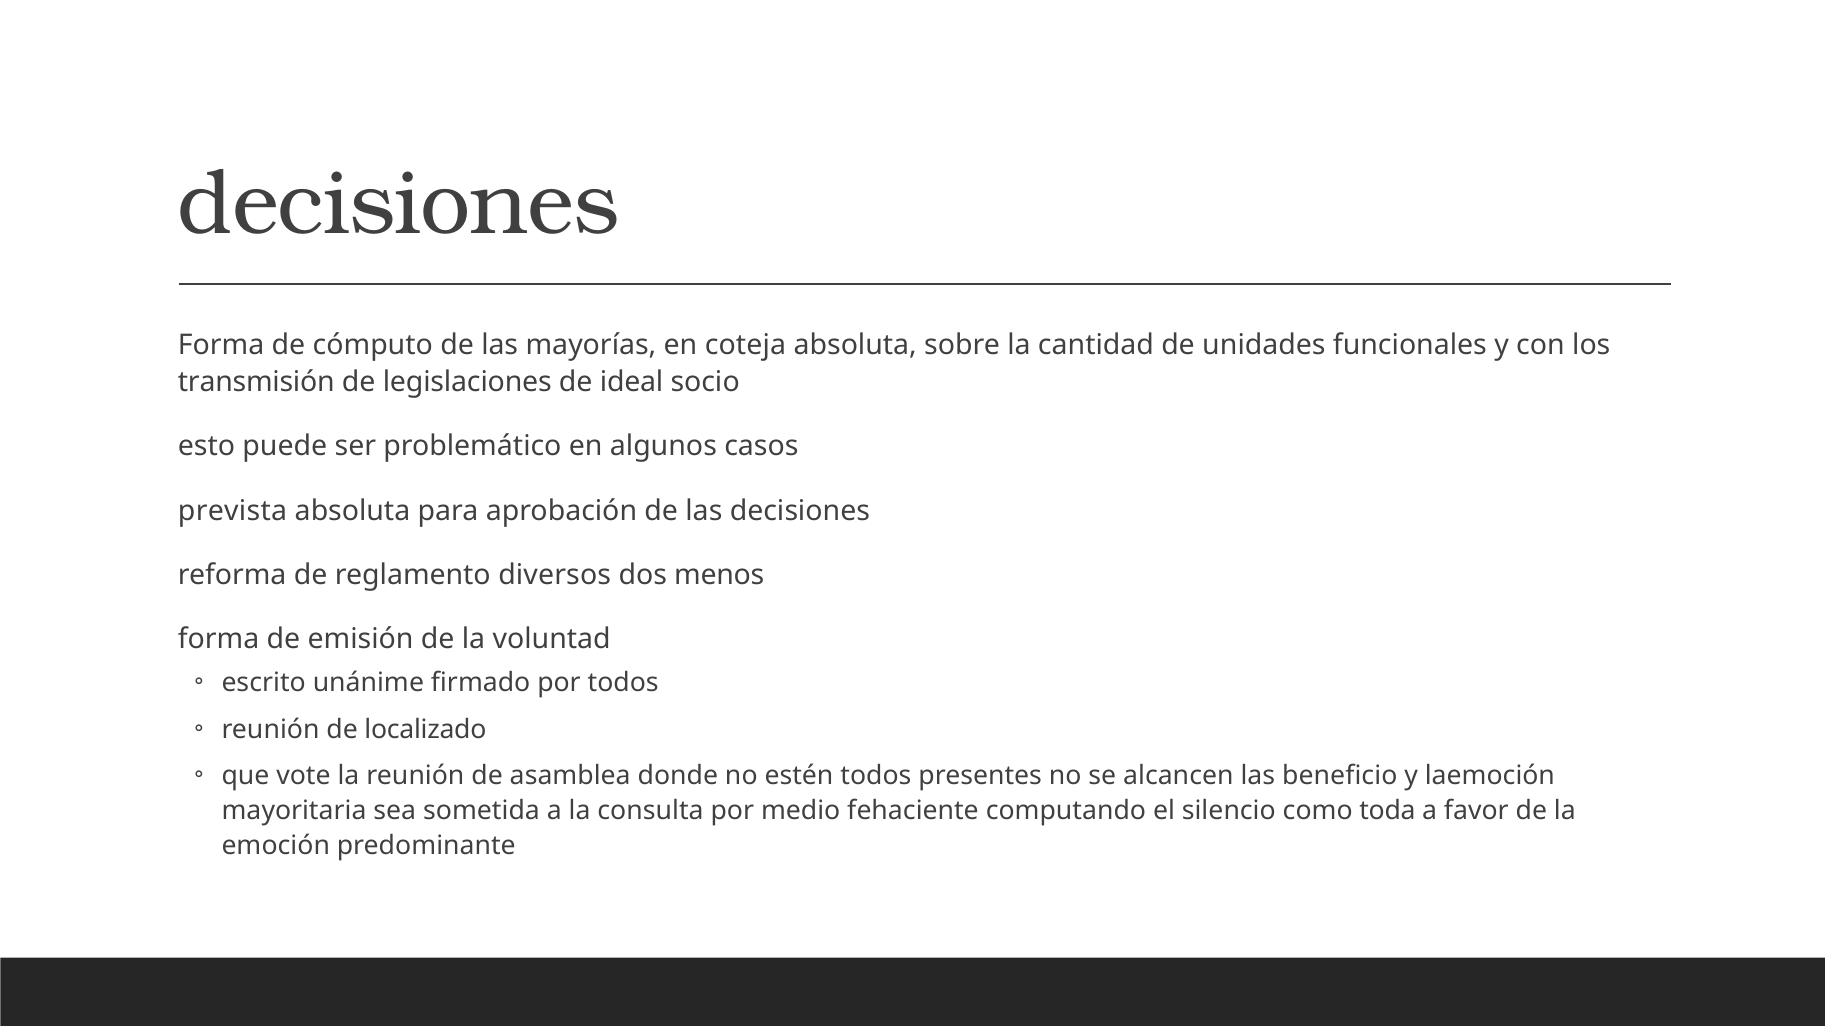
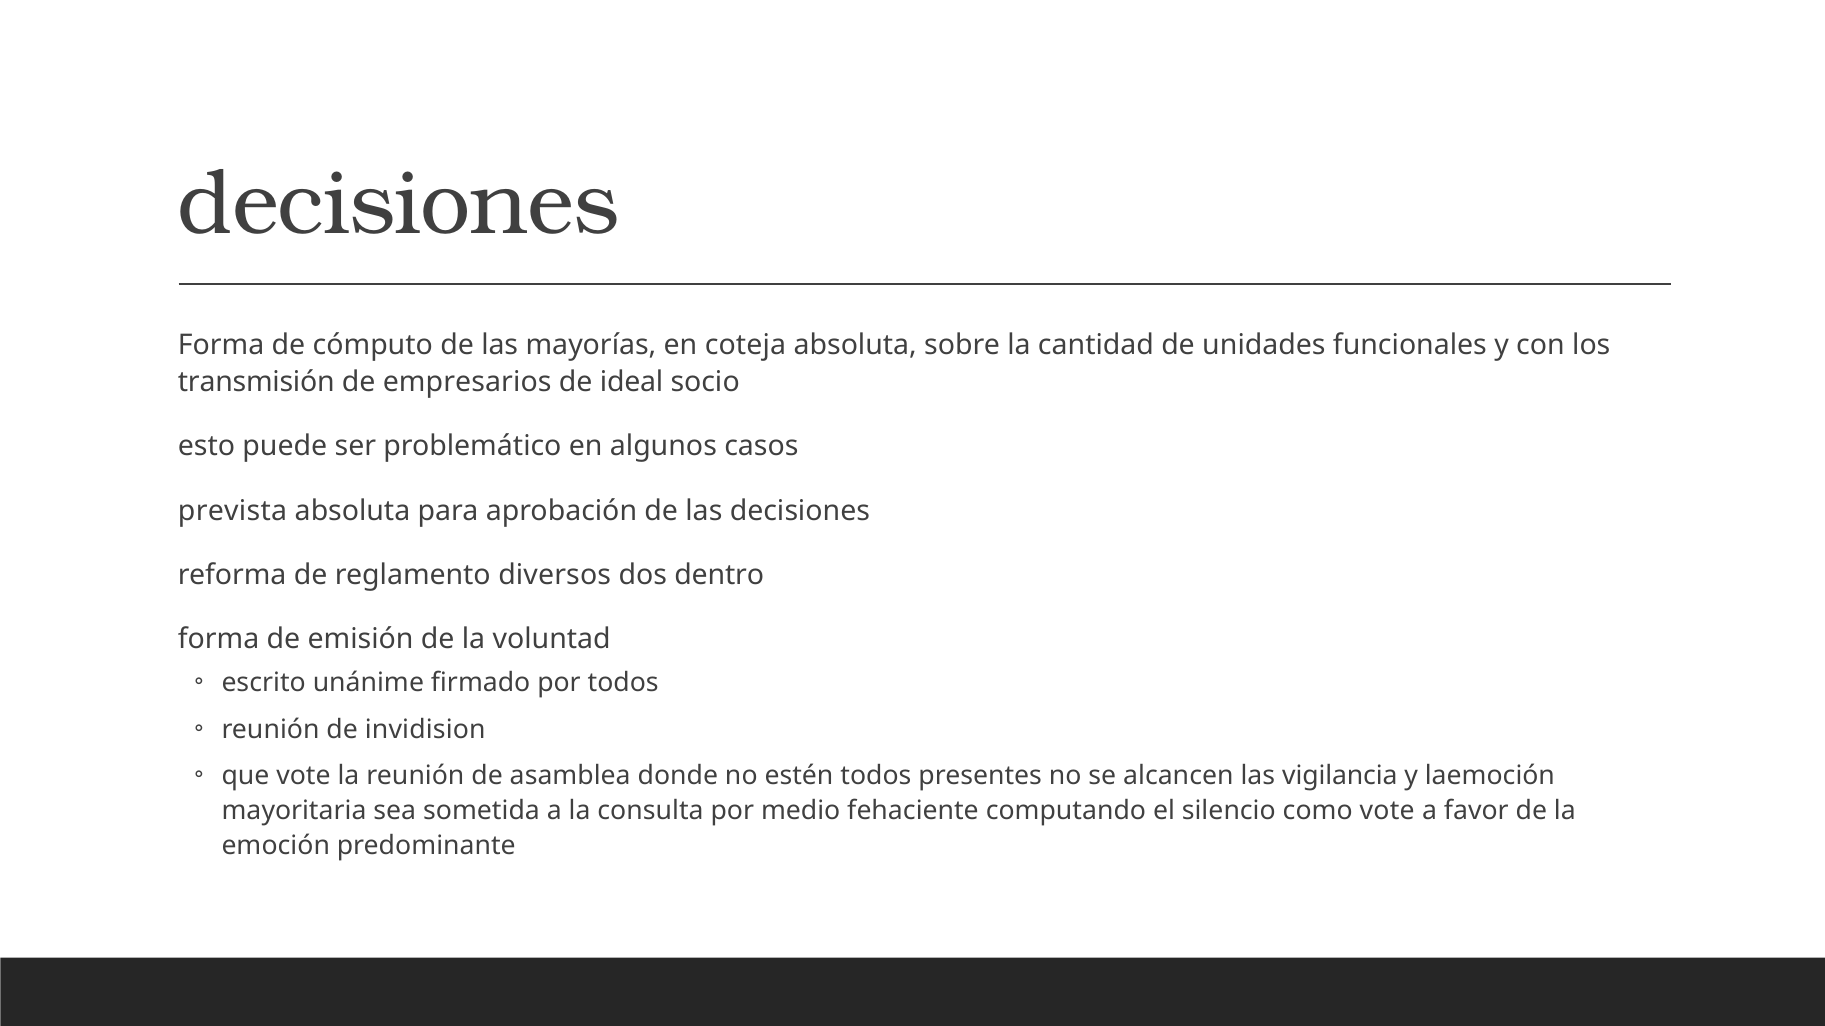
legislaciones: legislaciones -> empresarios (467, 383)
menos: menos -> dentro (719, 575)
localizado: localizado -> invidision (425, 730)
beneficio: beneficio -> vigilancia (1340, 776)
como toda: toda -> vote (1387, 811)
